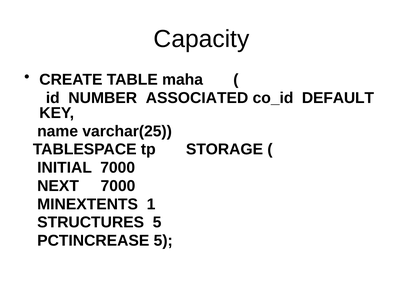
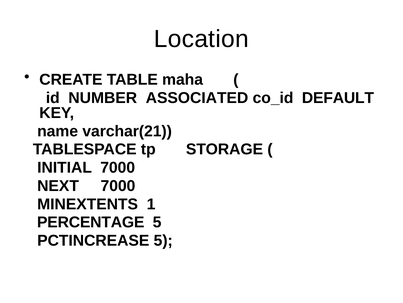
Capacity: Capacity -> Location (201, 39)
varchar(25: varchar(25 -> varchar(21 (127, 131)
STRUCTURES: STRUCTURES -> PERCENTAGE (91, 222)
